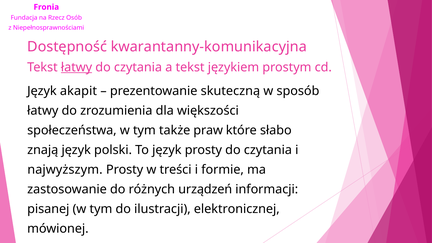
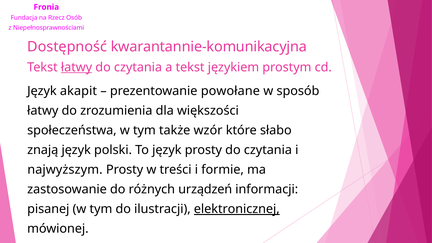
kwarantanny-komunikacyjna: kwarantanny-komunikacyjna -> kwarantannie-komunikacyjna (209, 47)
skuteczną: skuteczną -> powołane (230, 91)
praw: praw -> wzór (208, 130)
elektronicznej underline: none -> present (237, 209)
